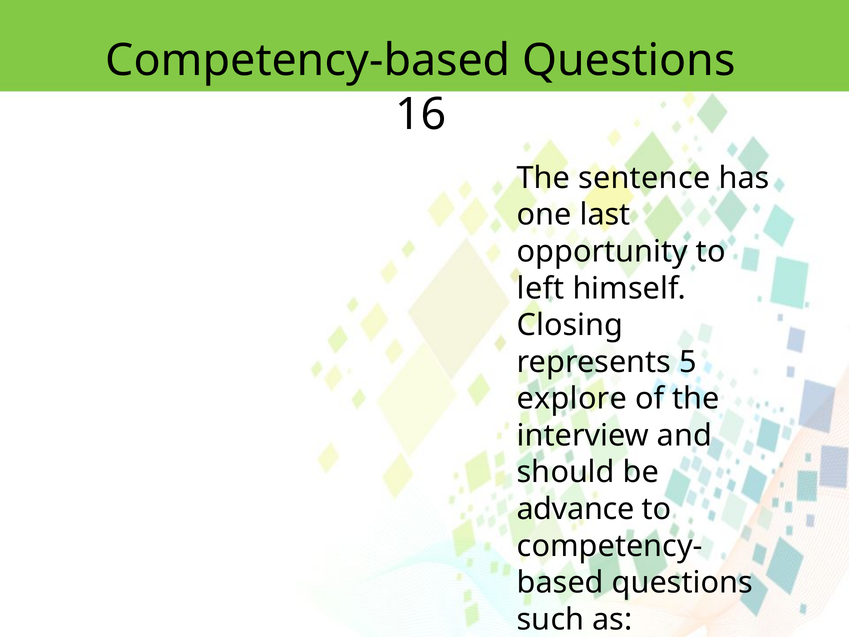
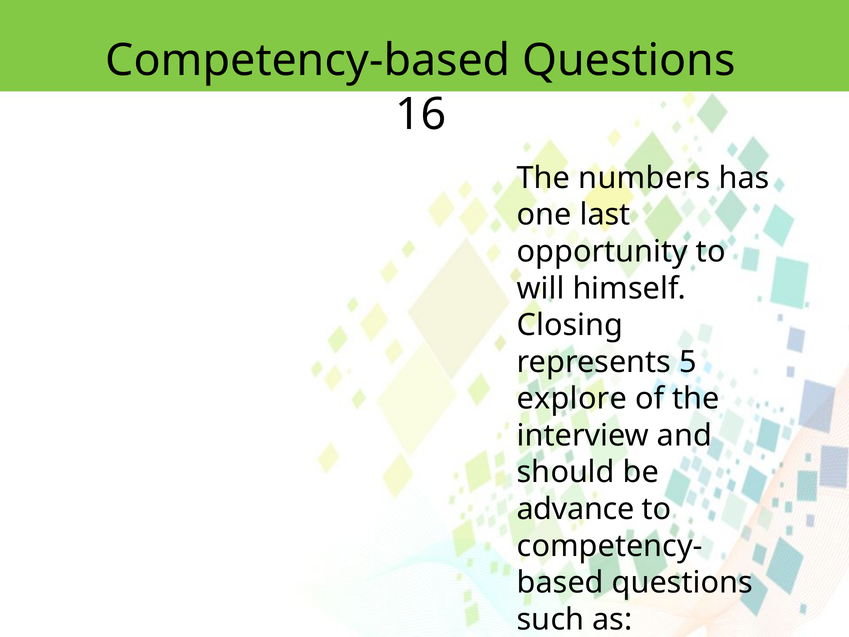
sentence: sentence -> numbers (644, 178)
left: left -> will (541, 288)
